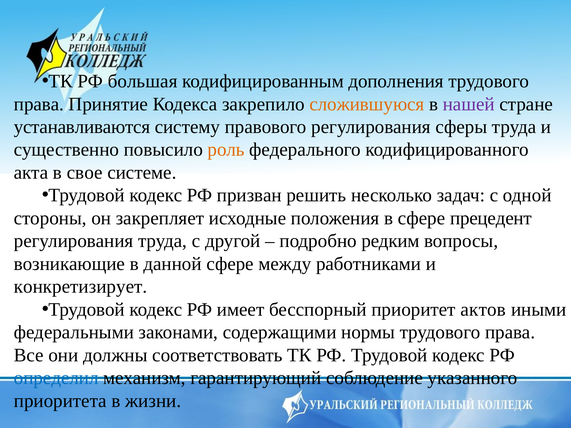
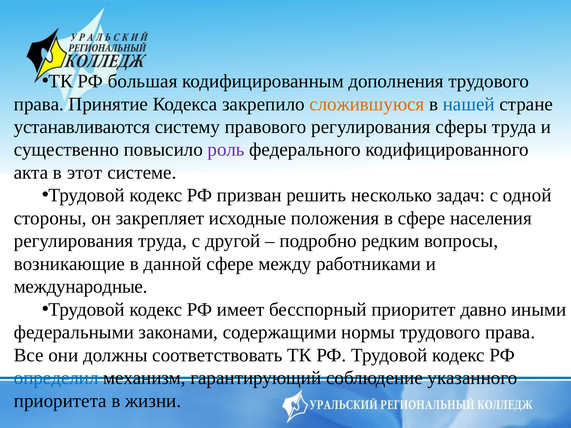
нашей colour: purple -> blue (469, 104)
роль colour: orange -> purple (226, 150)
свое: свое -> этот (85, 173)
прецедент: прецедент -> населения (491, 218)
конкретизирует: конкретизирует -> международные (81, 287)
актов: актов -> давно (483, 310)
